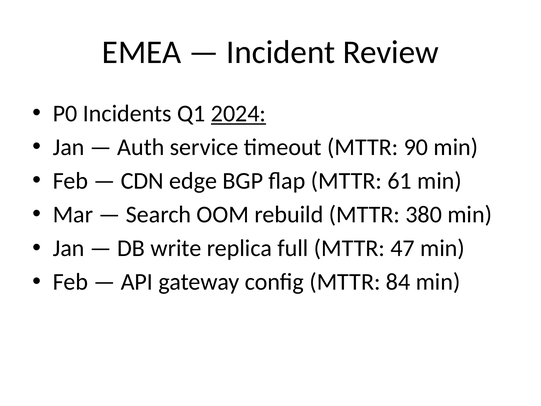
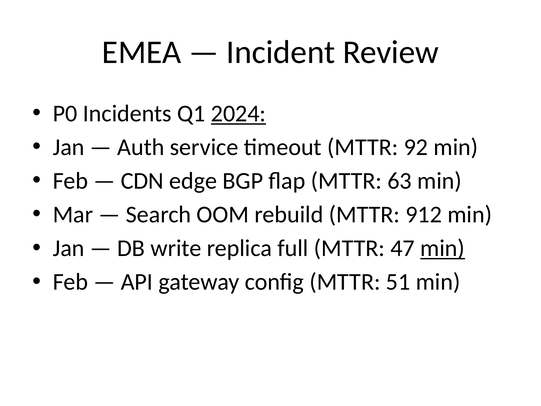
90: 90 -> 92 (416, 147)
61: 61 -> 63 (400, 181)
380: 380 -> 912 (424, 215)
min underline: none -> present (443, 248)
84: 84 -> 51 (398, 282)
